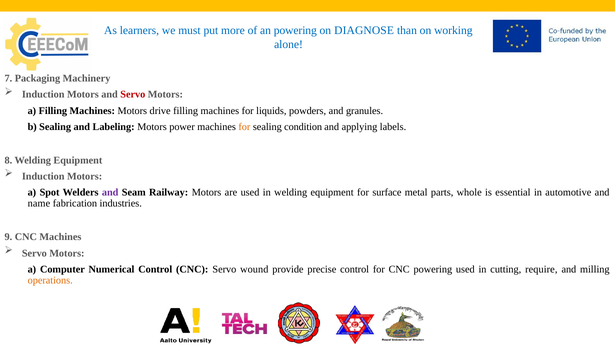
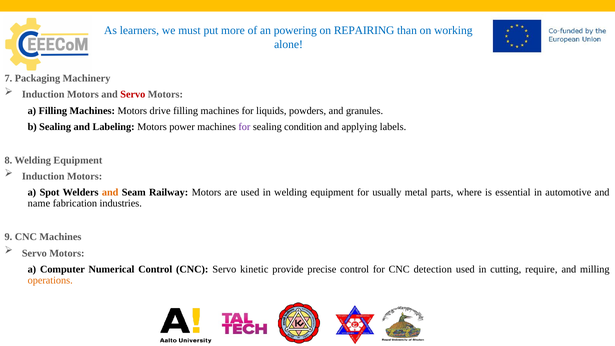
DIAGNOSE: DIAGNOSE -> REPAIRING (364, 31)
for colour: orange -> purple (244, 127)
and colour: purple -> orange (110, 192)
surface: surface -> usually (387, 192)
whole: whole -> where (469, 192)
wound: wound -> kinetic (254, 269)
CNC powering: powering -> detection (433, 269)
